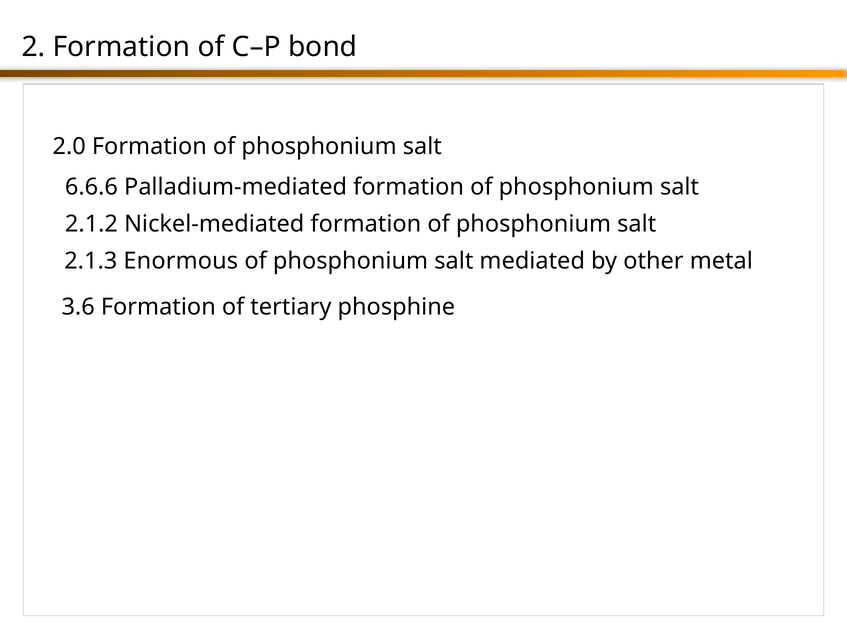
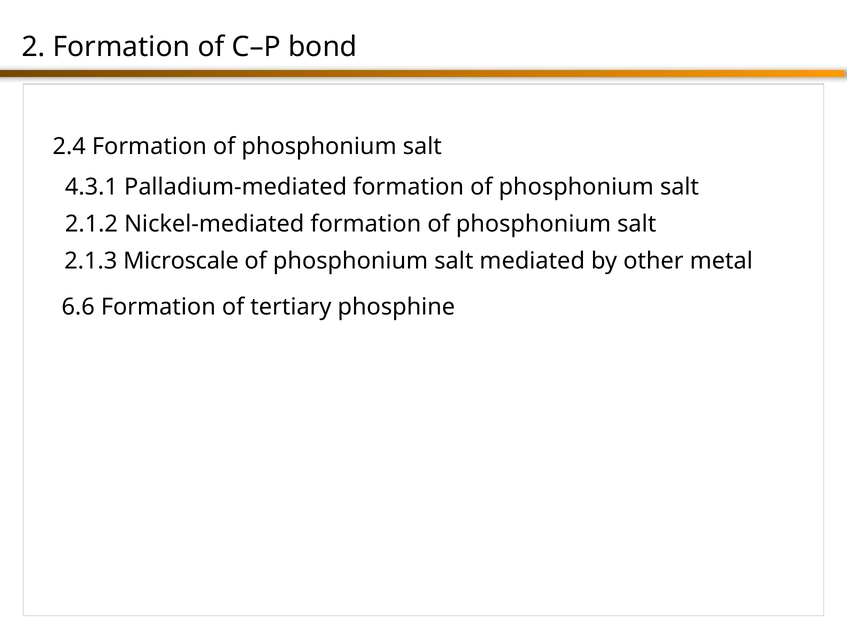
2.0: 2.0 -> 2.4 (69, 146)
6.6.6: 6.6.6 -> 4.3.1 (91, 187)
Enormous: Enormous -> Microscale (181, 261)
3.6: 3.6 -> 6.6 (78, 307)
